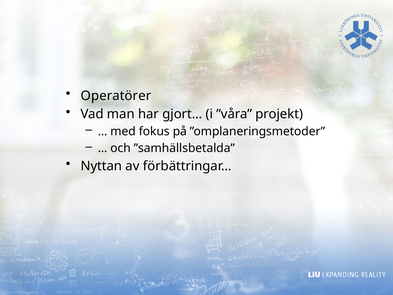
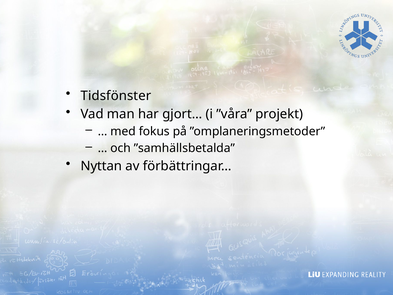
Operatörer: Operatörer -> Tidsfönster (116, 96)
